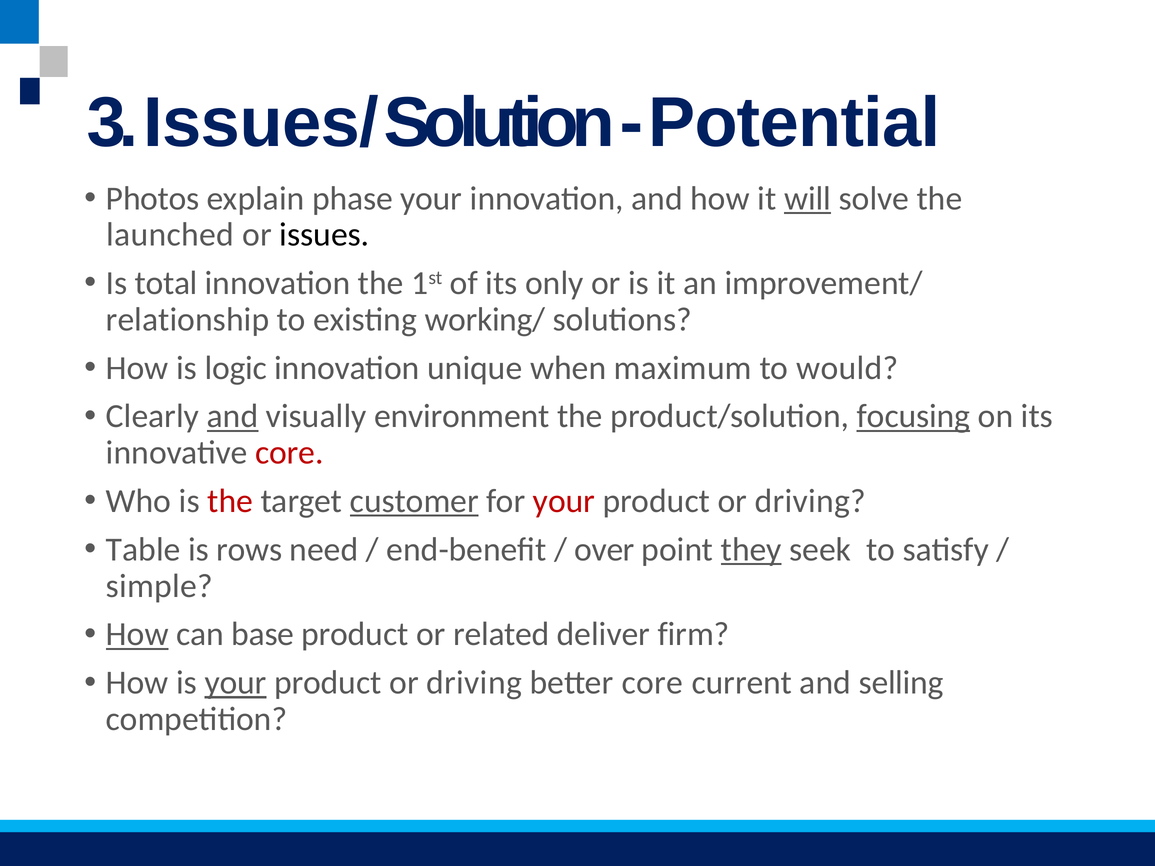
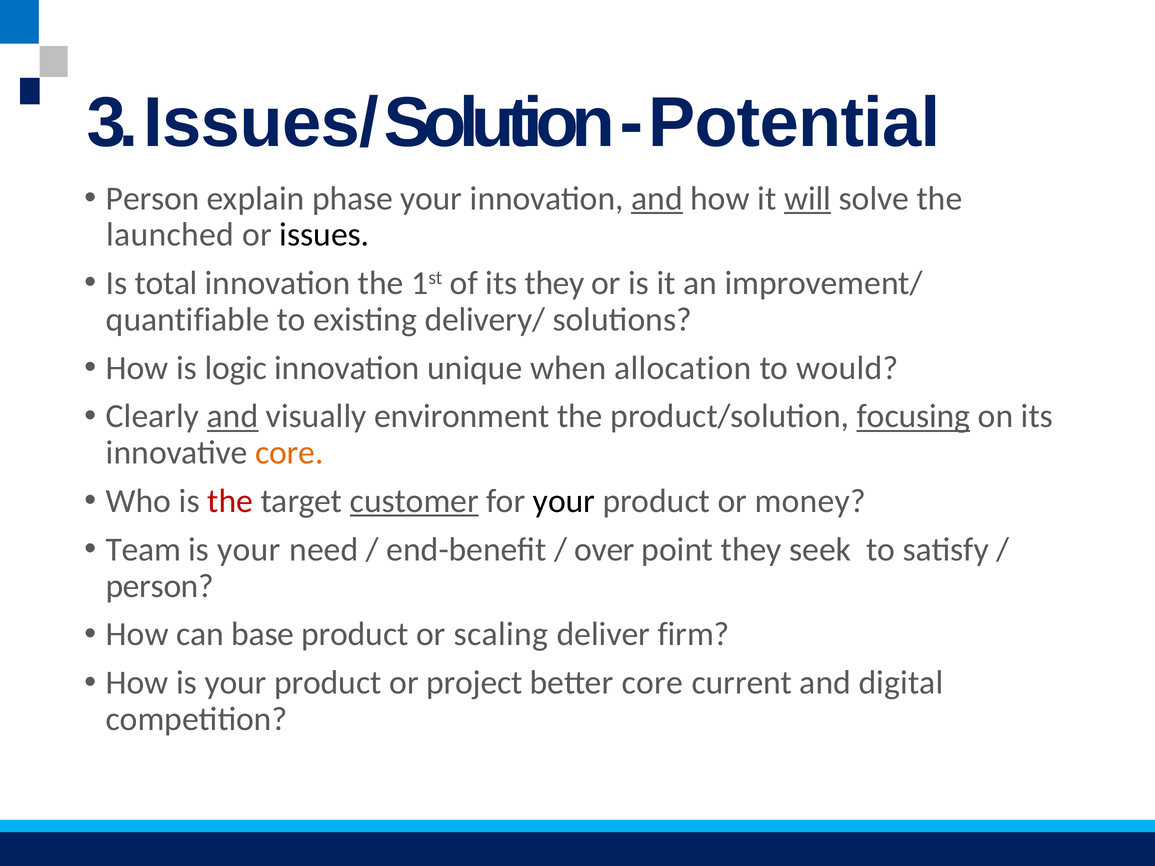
Photos: Photos -> Person (153, 198)
and underline: none -> present (657, 198)
its only: only -> they (555, 283)
relationship: relationship -> quantifiable (188, 320)
working/: working/ -> delivery/ (485, 320)
maximum: maximum -> allocation (683, 368)
core colour: red -> orange (289, 453)
your colour: red -> black (564, 501)
driving: driving -> money (810, 501)
Table: Table -> Team (143, 550)
rows: rows -> your (249, 550)
they underline: present -> none (751, 550)
simple: simple -> person (160, 586)
How underline: present -> none (137, 635)
related: related -> scaling (501, 635)
your underline: present -> none (236, 683)
driving: driving -> project (474, 683)
selling: selling -> digital (901, 683)
